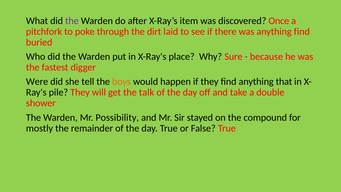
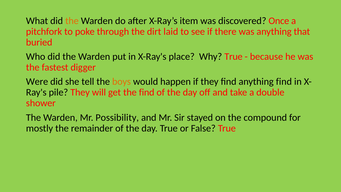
the colour: purple -> orange (72, 21)
anything find: find -> that (302, 32)
Why Sure: Sure -> True (233, 57)
anything that: that -> find (284, 82)
the talk: talk -> find (147, 92)
